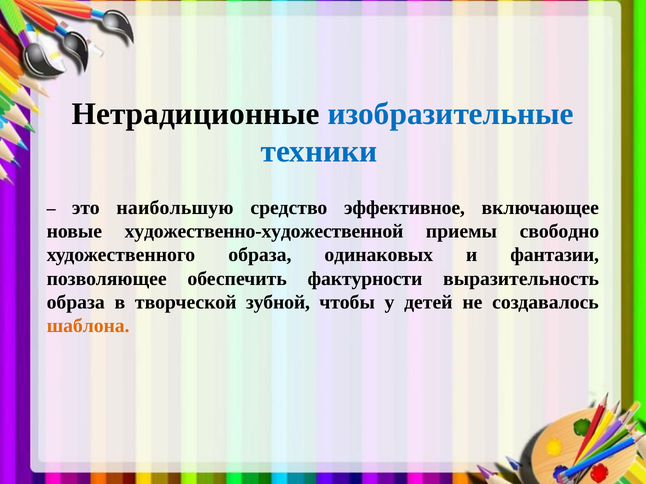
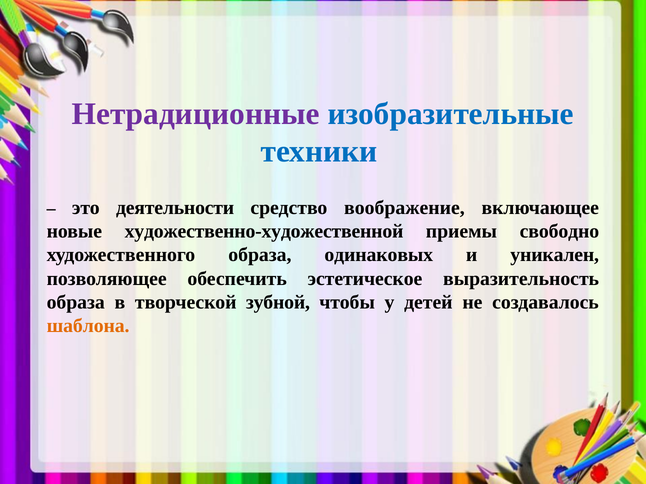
Нетрадиционные colour: black -> purple (196, 114)
наибольшую: наибольшую -> деятельности (175, 208)
эффективное: эффективное -> воображение (404, 208)
фантазии: фантазии -> уникален (555, 255)
фактурности: фактурности -> эстетическое (365, 279)
